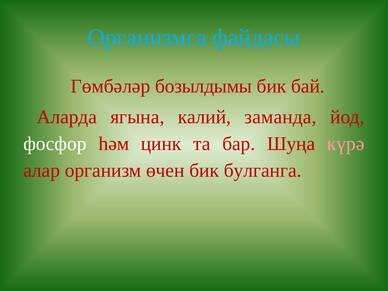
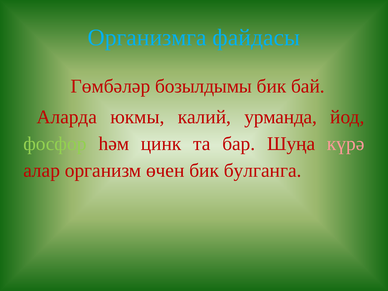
ягына: ягына -> юкмы (137, 117)
заманда: заманда -> урманда (281, 117)
фосфор colour: white -> light green (55, 144)
